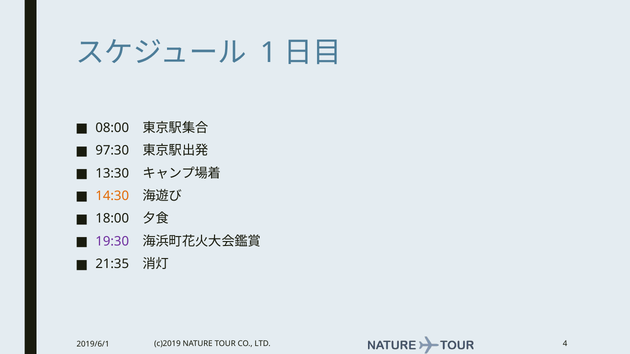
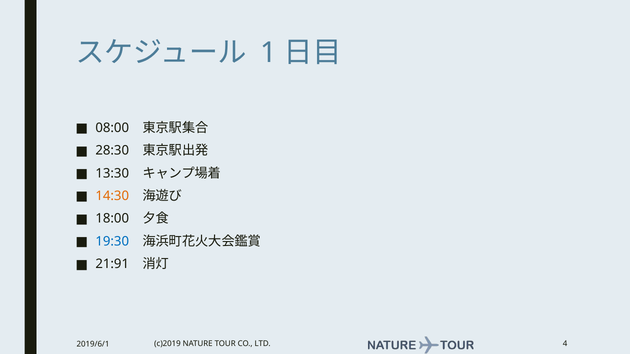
97:30: 97:30 -> 28:30 (112, 151)
19:30 colour: purple -> blue (112, 242)
21:35: 21:35 -> 21:91 (112, 264)
